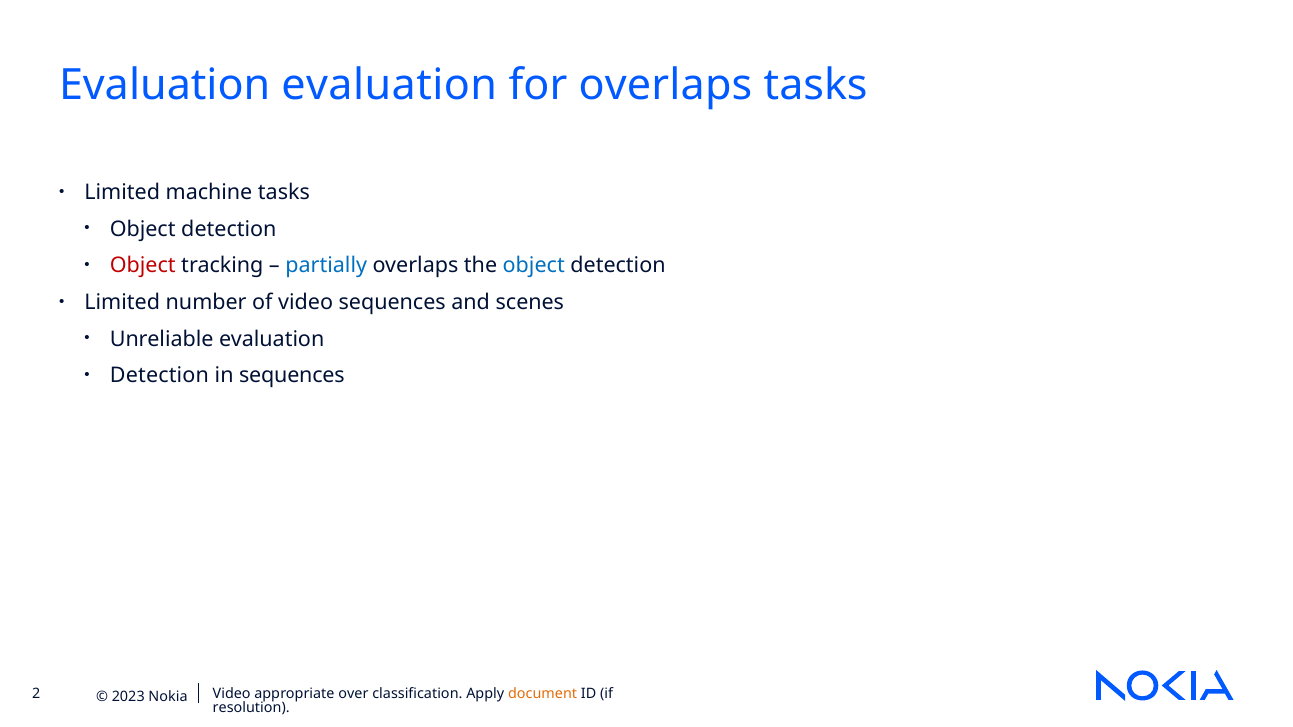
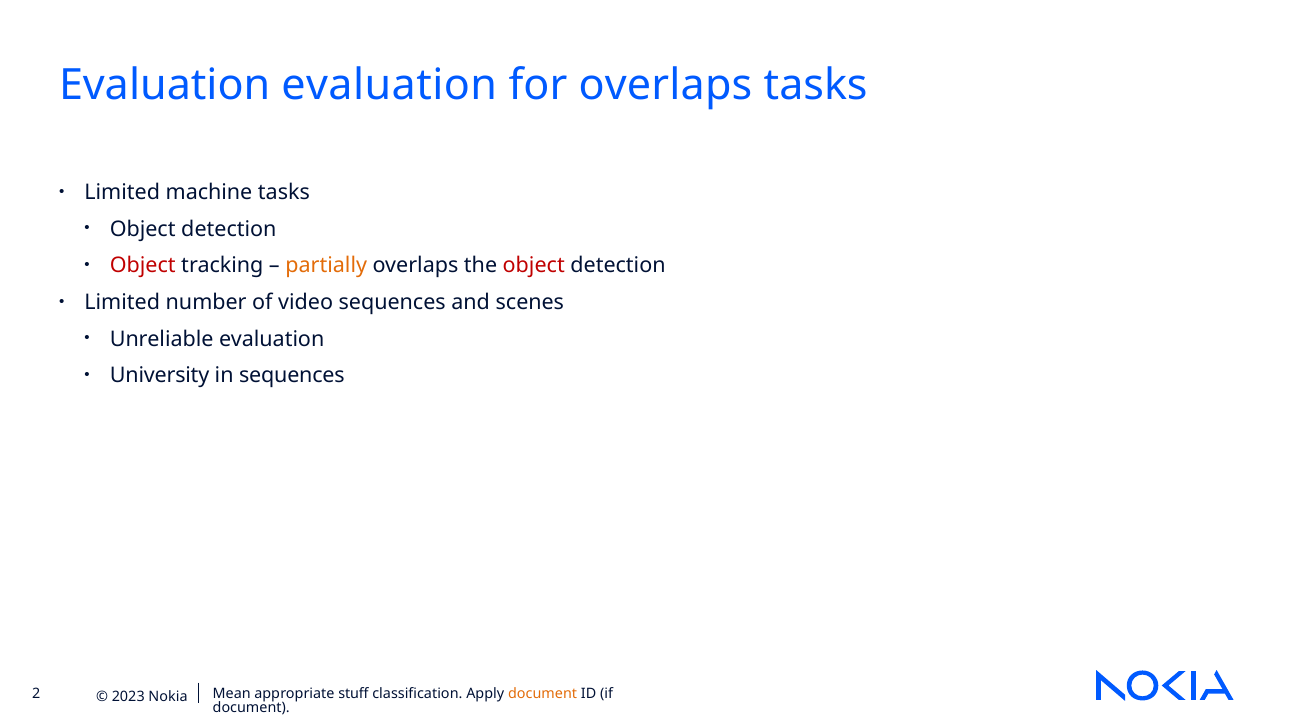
partially colour: blue -> orange (326, 266)
object colour: blue -> red (534, 266)
Detection: Detection -> University (160, 376)
Video: Video -> Mean (232, 694)
over: over -> stuff (354, 694)
resolution: resolution -> document (251, 708)
